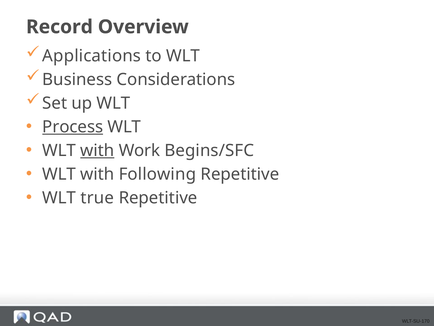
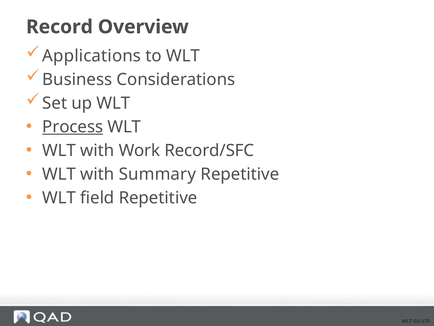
with underline: present -> none (97, 150)
Begins/SFC: Begins/SFC -> Record/SFC (209, 150)
Following: Following -> Summary (157, 174)
true: true -> field (97, 198)
